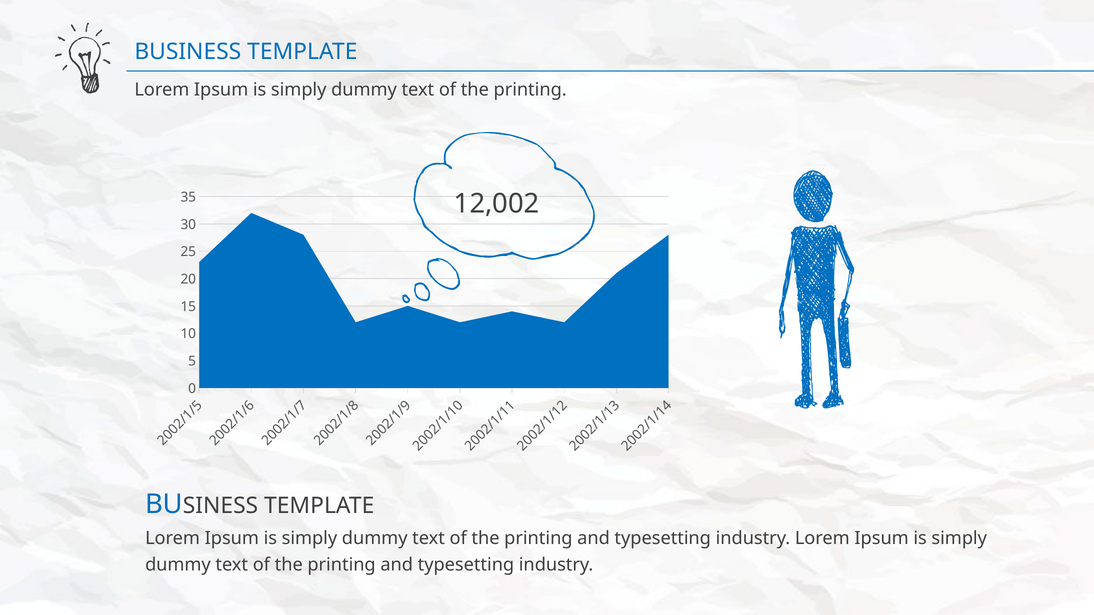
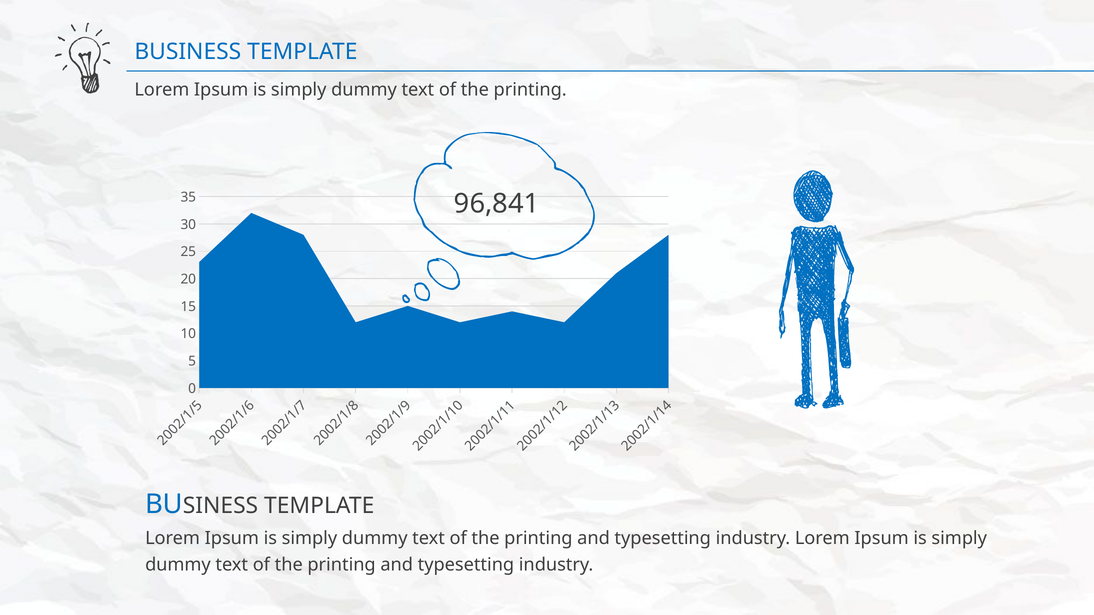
12,002: 12,002 -> 96,841 (497, 204)
